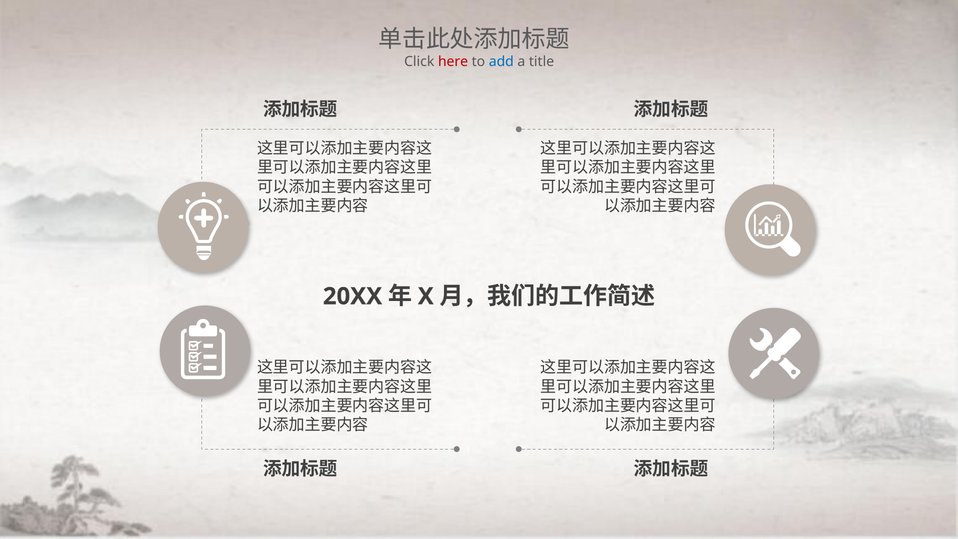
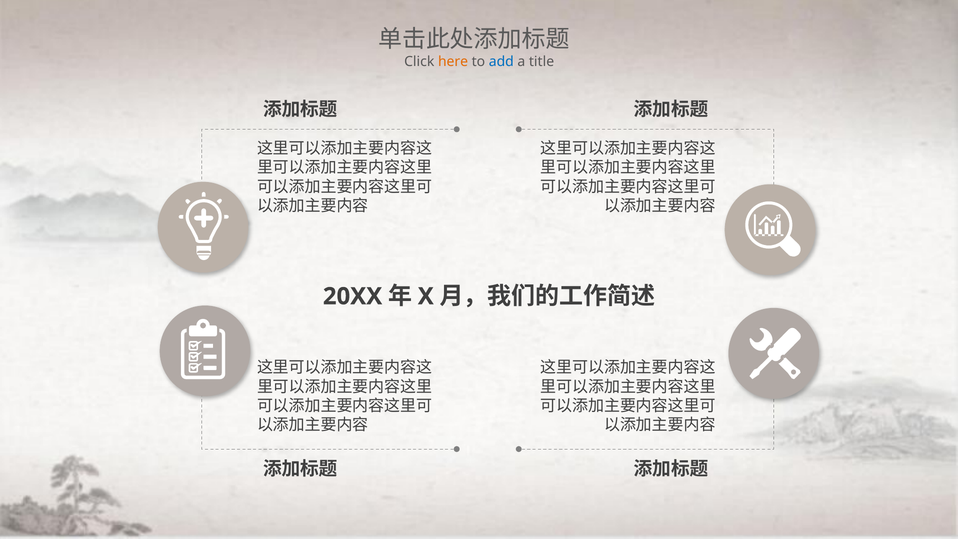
here colour: red -> orange (453, 61)
